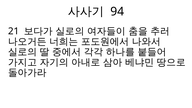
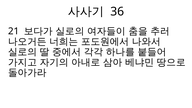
94: 94 -> 36 (117, 12)
